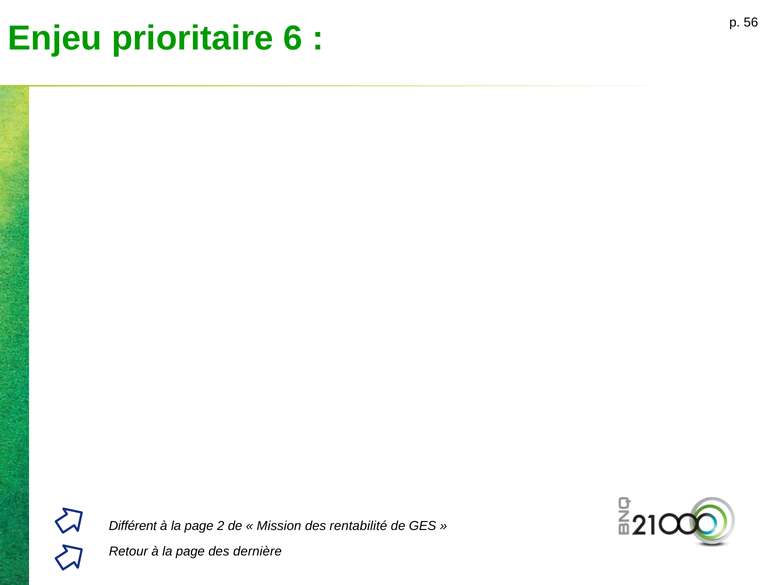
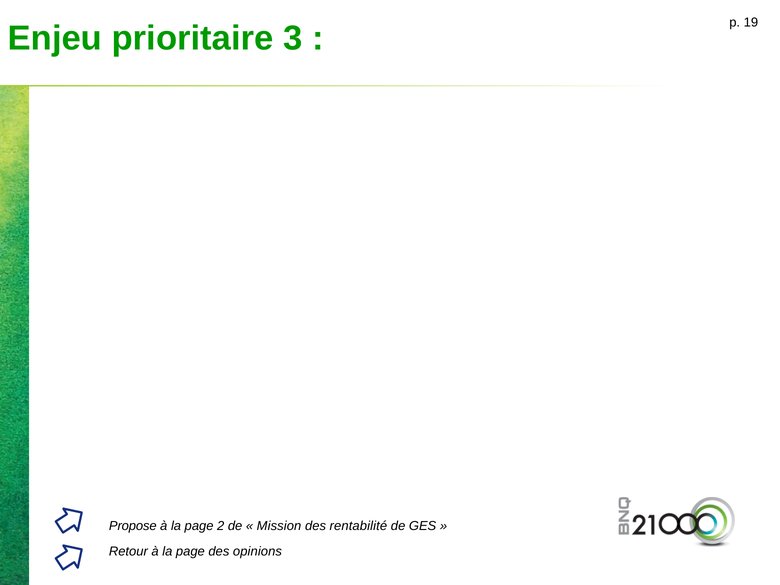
56: 56 -> 19 (751, 22)
6: 6 -> 3 (293, 38)
Différent: Différent -> Propose (133, 526)
dernière: dernière -> opinions (257, 552)
